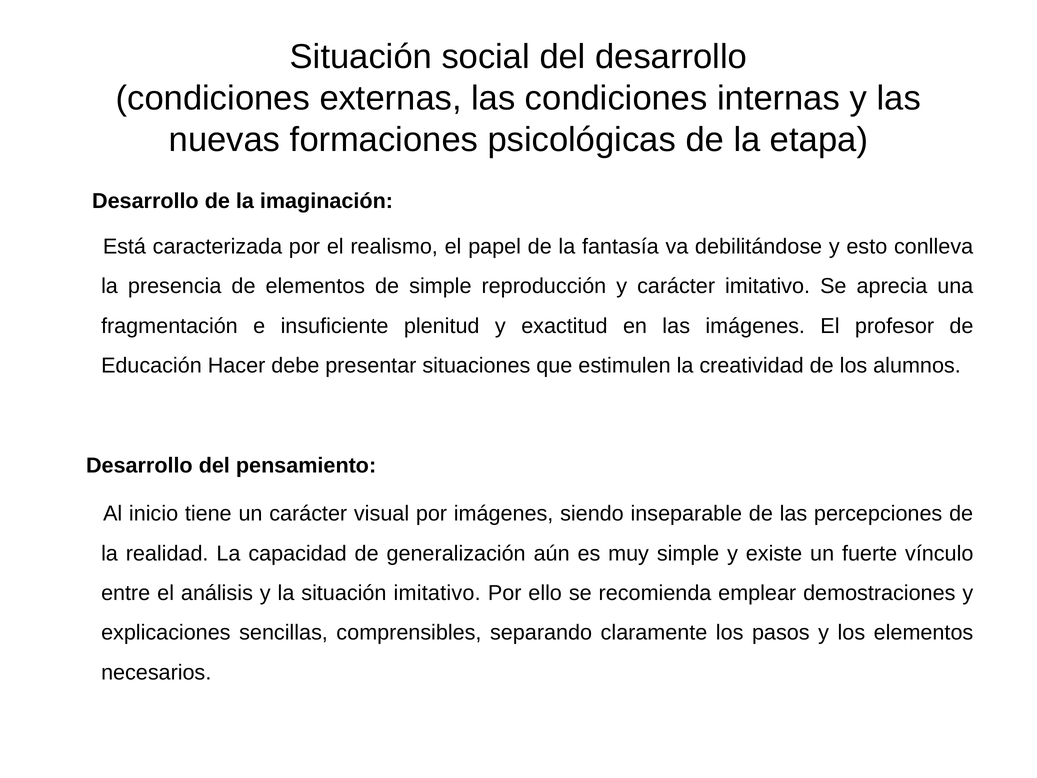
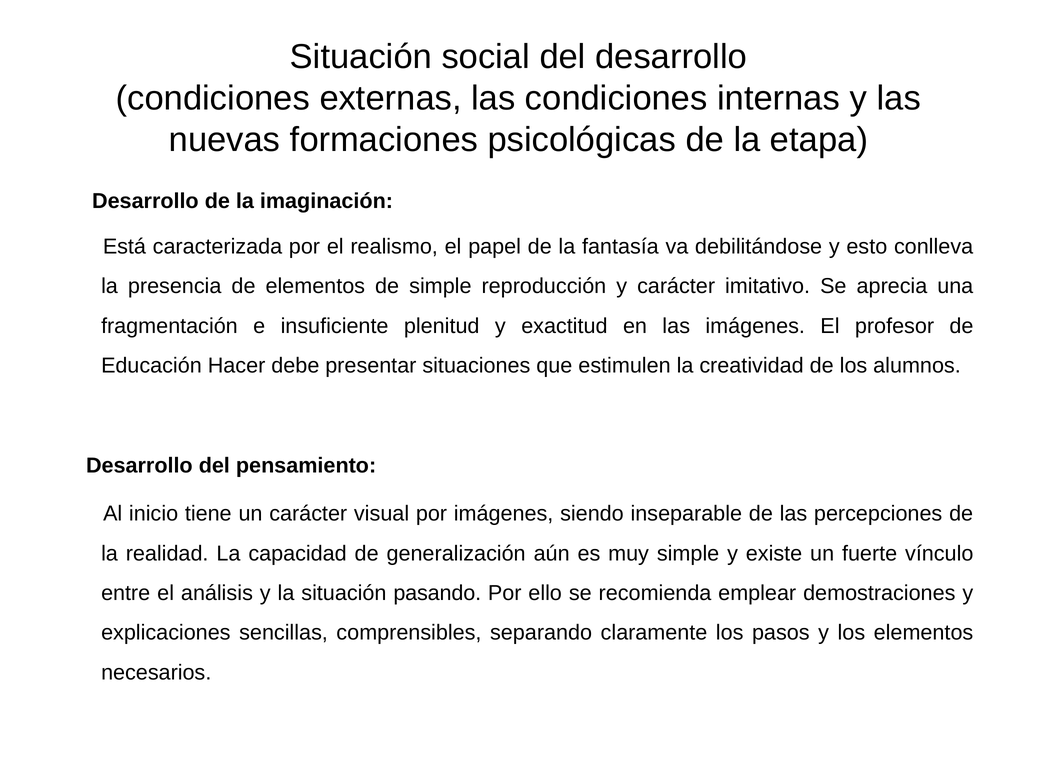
situación imitativo: imitativo -> pasando (437, 593)
